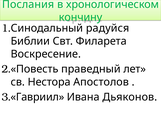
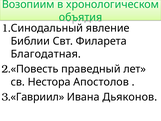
Послания: Послания -> Возопиим (28, 4)
кончину: кончину -> объятия (81, 17)
радуйся: радуйся -> явление (108, 28)
Воскресение: Воскресение -> Благодатная (46, 54)
